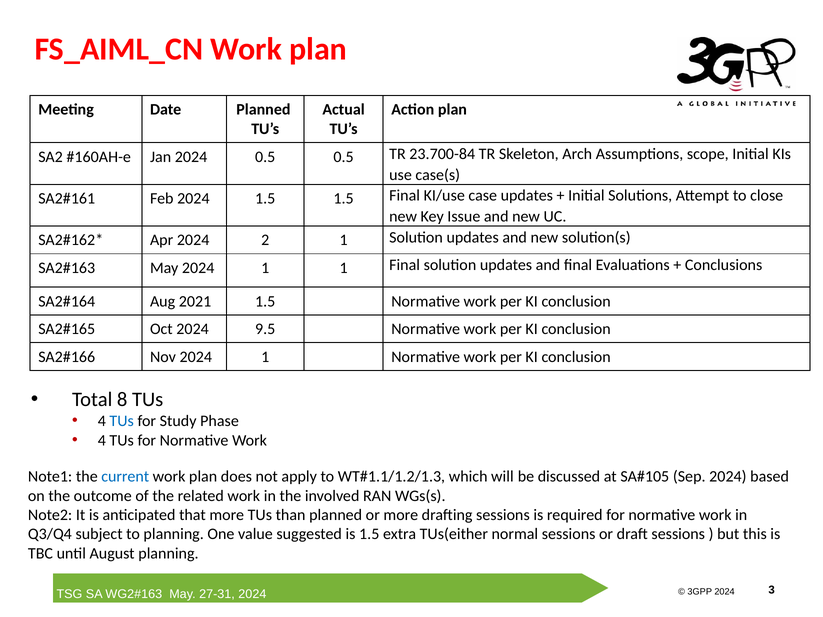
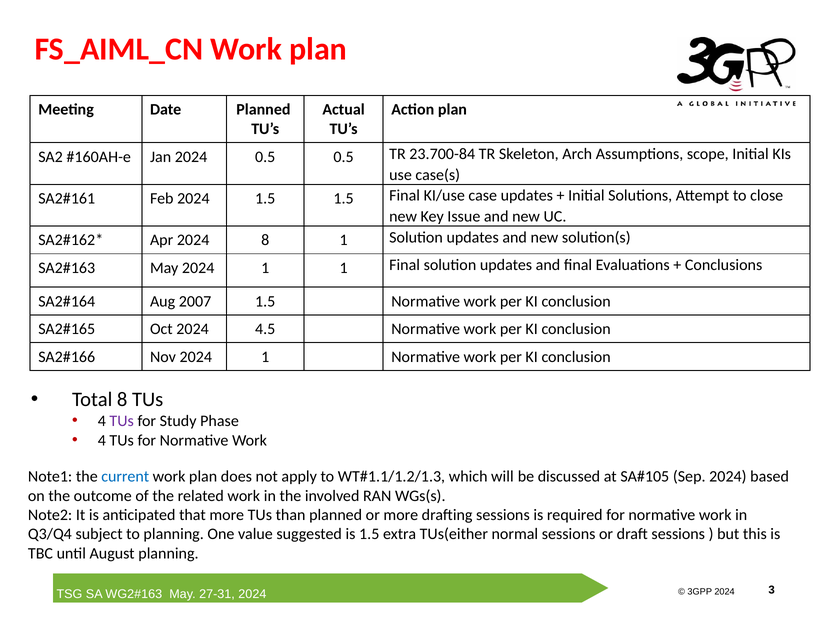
2024 2: 2 -> 8 (265, 240)
2021: 2021 -> 2007 (195, 301)
9.5: 9.5 -> 4.5 (265, 329)
TUs colour: blue -> purple (122, 421)
